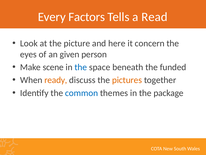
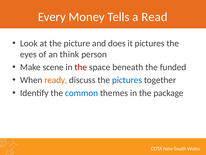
Factors: Factors -> Money (87, 17)
here: here -> does (117, 43)
it concern: concern -> pictures (150, 43)
given: given -> think (69, 54)
the colour: blue -> red (81, 67)
pictures colour: orange -> blue (127, 80)
